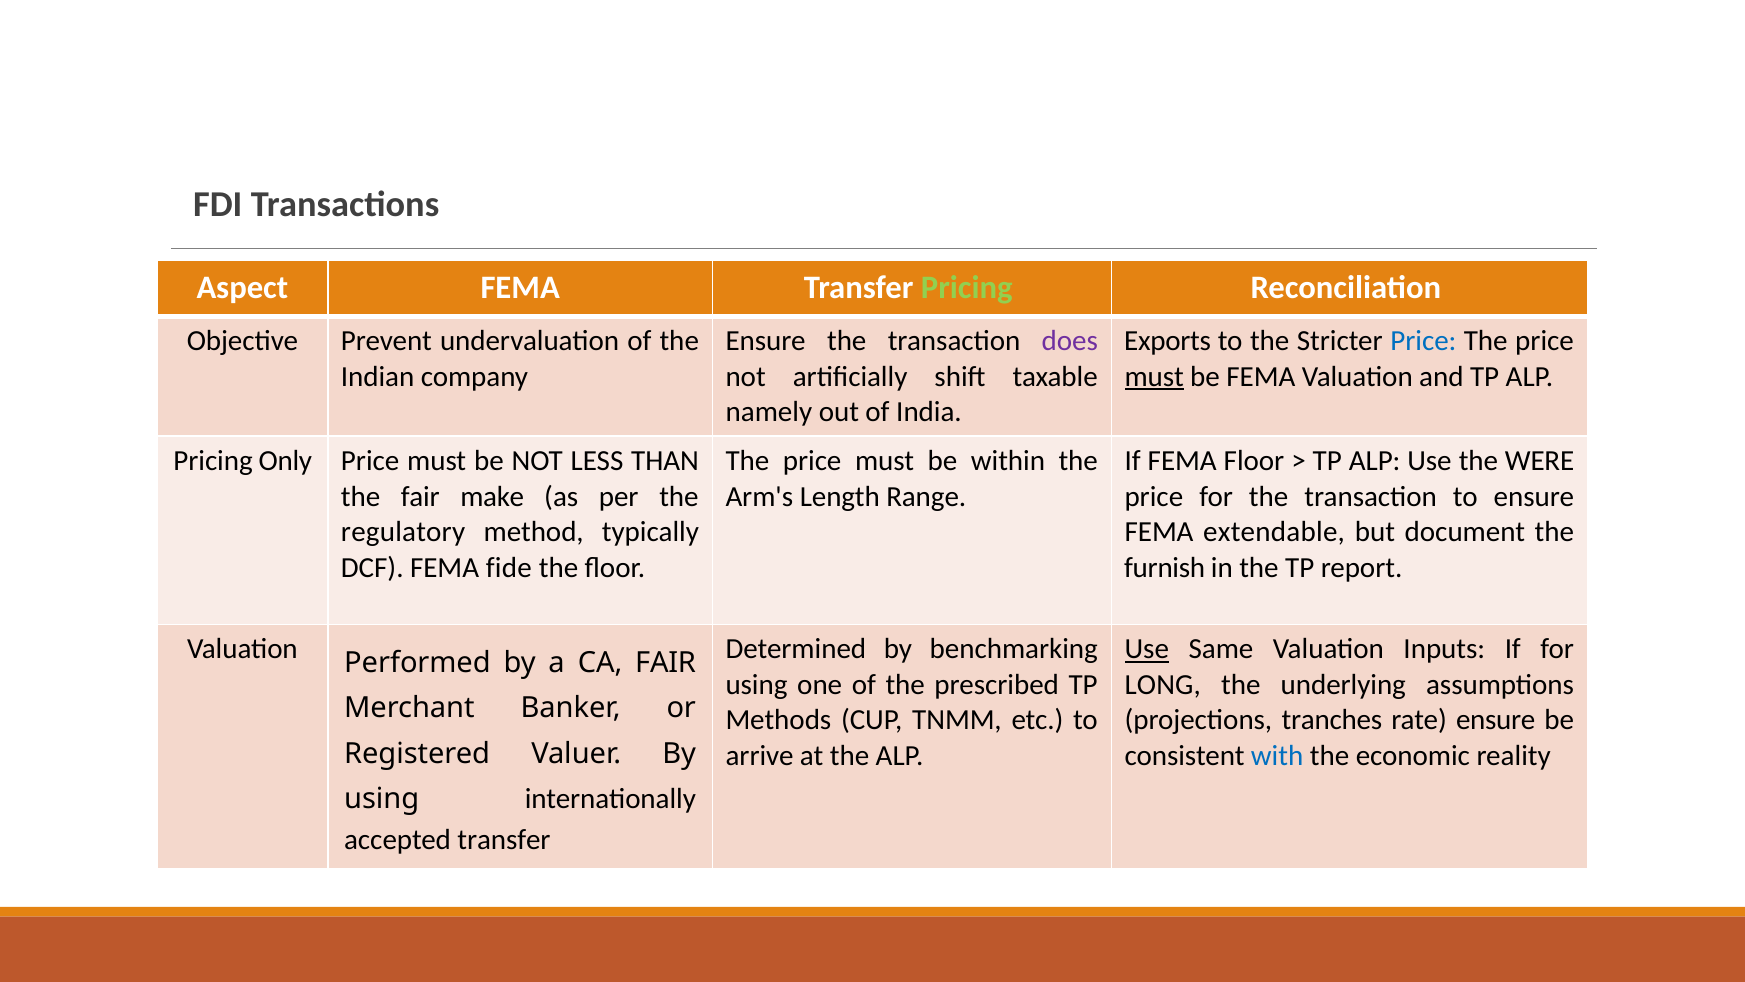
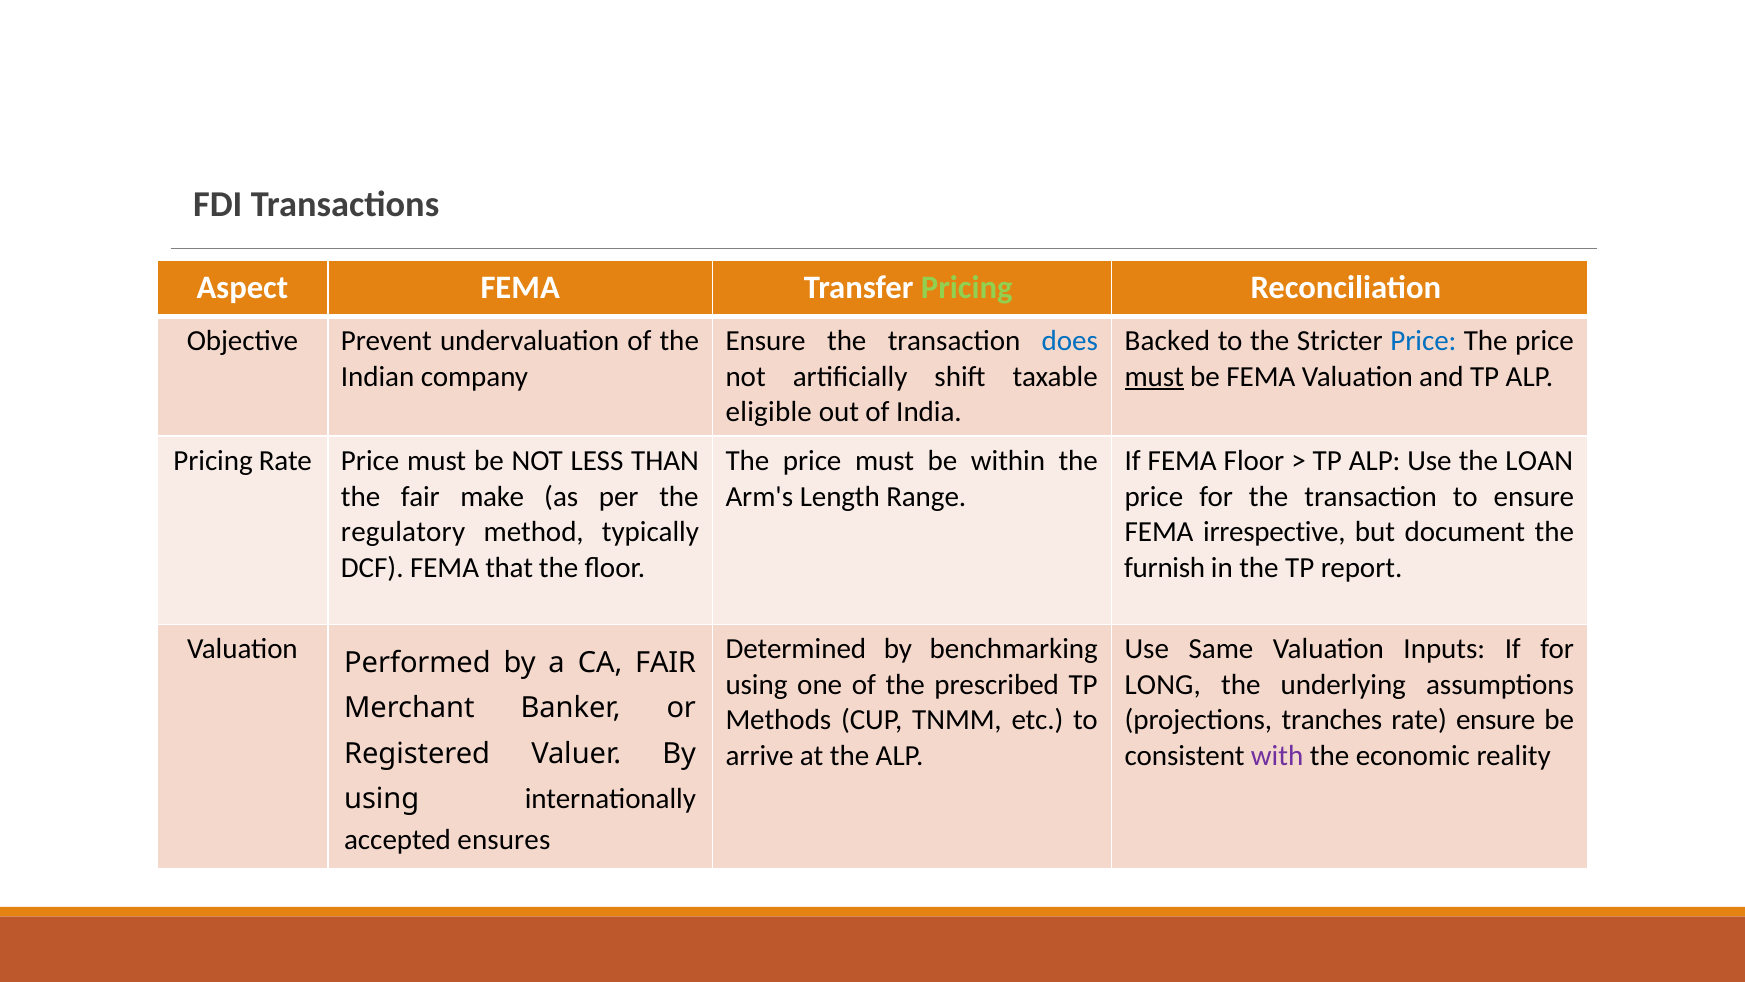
does colour: purple -> blue (1070, 341)
Exports: Exports -> Backed (1167, 341)
namely: namely -> eligible (769, 412)
Pricing Only: Only -> Rate (285, 461)
WERE: WERE -> LOAN (1539, 461)
extendable: extendable -> irrespective (1274, 532)
fide: fide -> that (509, 567)
Use underline: present -> none (1147, 649)
with colour: blue -> purple (1277, 756)
accepted transfer: transfer -> ensures (504, 840)
